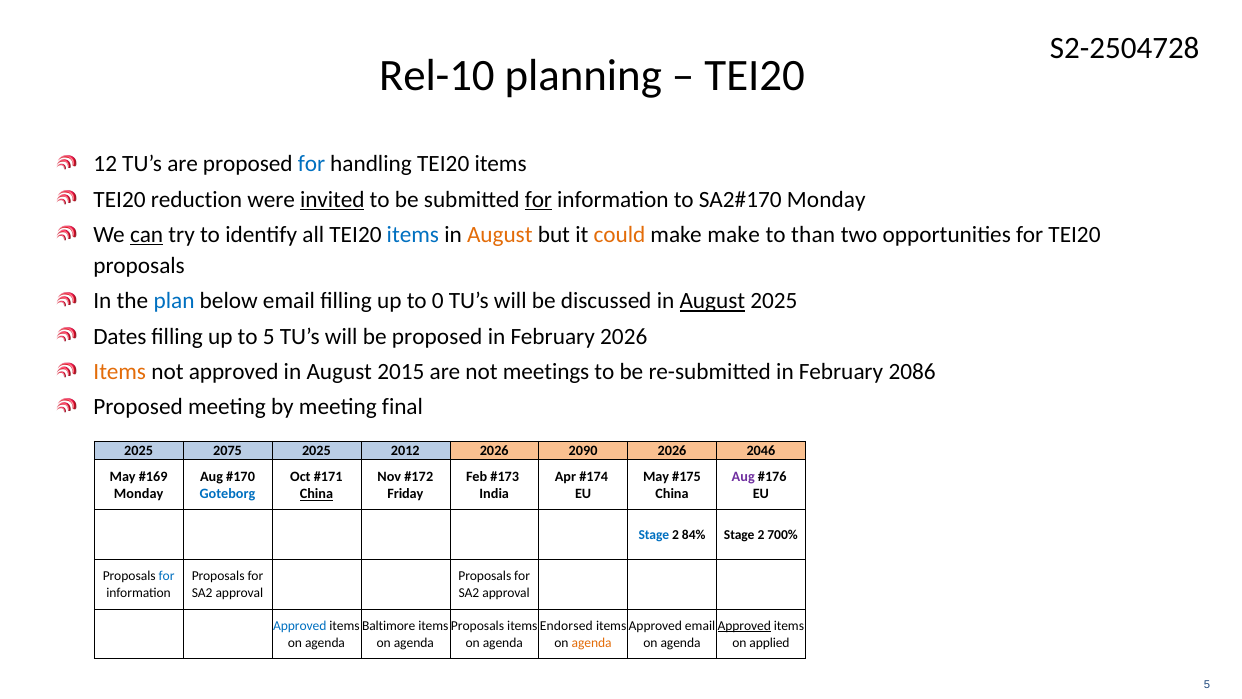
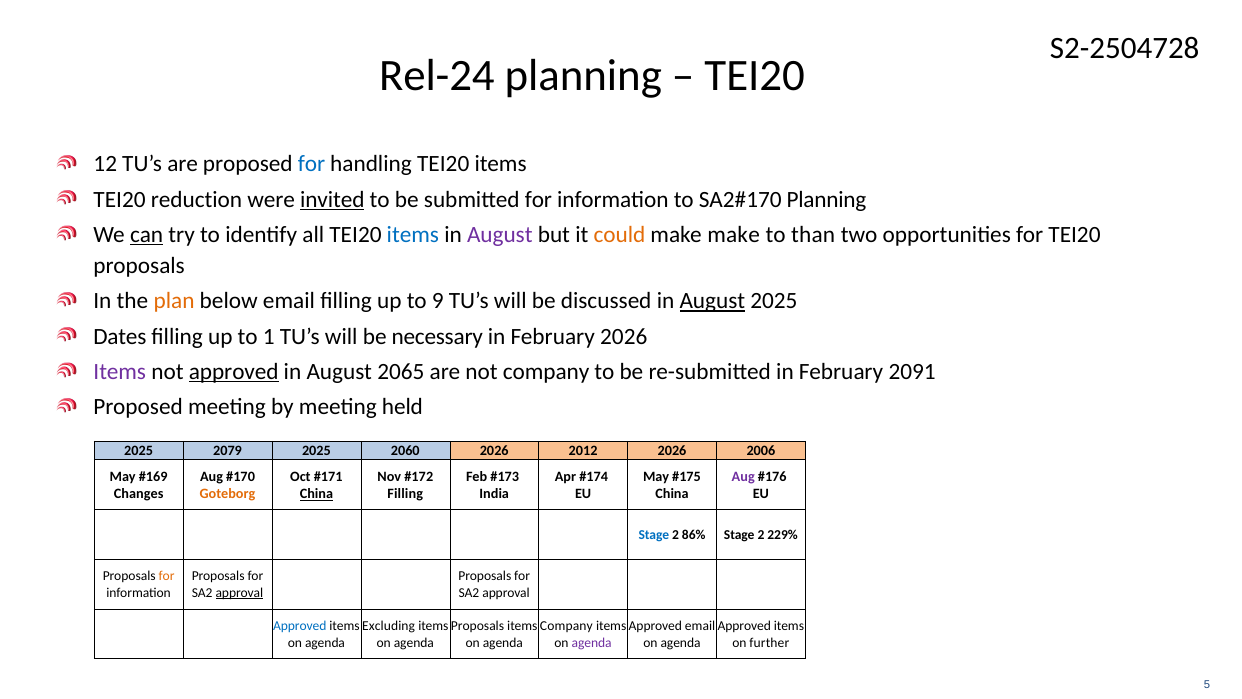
Rel-10: Rel-10 -> Rel-24 (437, 75)
for underline: present -> none (538, 199)
Monday: Monday -> Planning (826, 199)
August colour: orange -> purple (500, 235)
plan colour: blue -> orange (174, 301)
0: 0 -> 9 (438, 301)
to 5: 5 -> 1 (269, 336)
be proposed: proposed -> necessary (437, 336)
Items colour: orange -> purple (120, 372)
approved underline: none -> present (234, 372)
2015: 2015 -> 2065 (401, 372)
not meetings: meetings -> company (546, 372)
2086: 2086 -> 2091 (912, 372)
final: final -> held (402, 407)
2075: 2075 -> 2079 (228, 451)
2025 2012: 2012 -> 2060 (405, 451)
2026 2090: 2090 -> 2012 (583, 451)
2046: 2046 -> 2006 (761, 451)
Monday: Monday -> Changes (139, 494)
Goteborg colour: blue -> orange (228, 494)
Friday: Friday -> Filling (405, 494)
84%: 84% -> 86% (694, 535)
700%: 700% -> 229% (783, 535)
for colour: blue -> orange (167, 576)
approval underline: none -> present (239, 592)
Baltimore: Baltimore -> Excluding (389, 626)
Endorsed: Endorsed -> Company (566, 626)
Approved underline: present -> none (744, 626)
agenda colour: orange -> purple (592, 642)
applied: applied -> further (769, 642)
